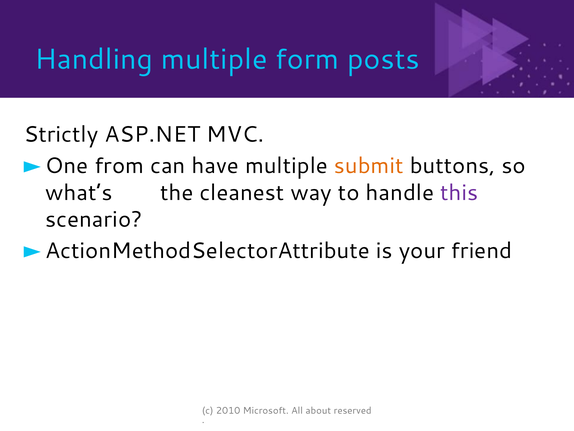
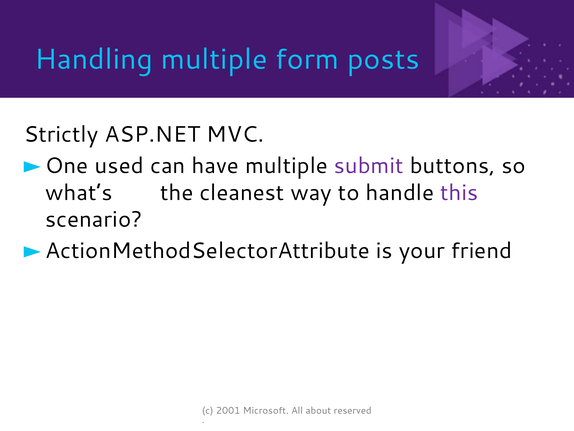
from: from -> used (119, 166)
submit colour: orange -> purple (369, 166)
2010: 2010 -> 2001 (228, 410)
